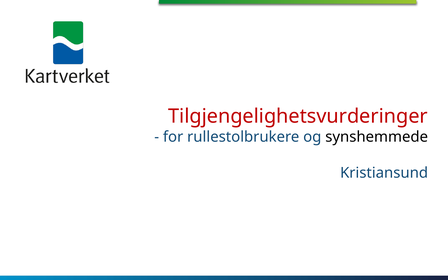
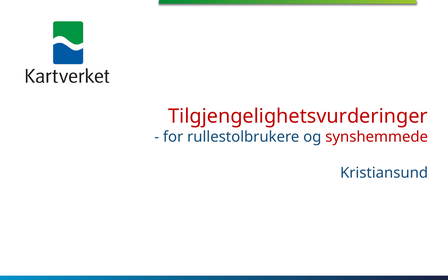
synshemmede colour: black -> red (377, 137)
